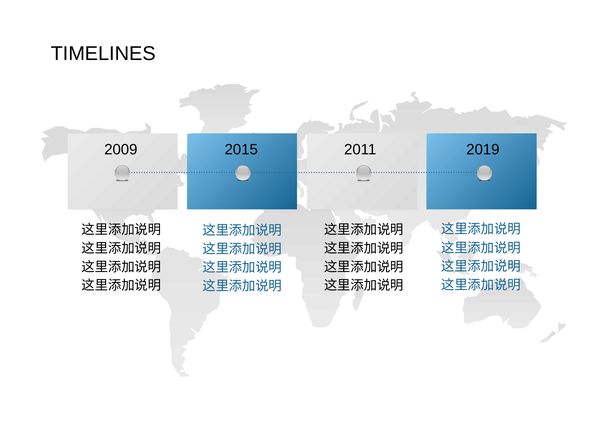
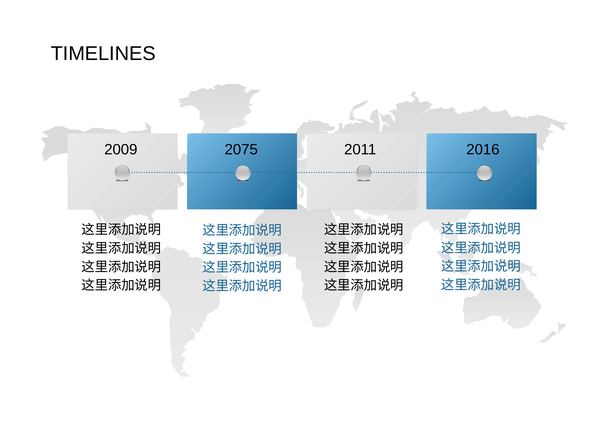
2015: 2015 -> 2075 (241, 150)
2019: 2019 -> 2016 (483, 150)
